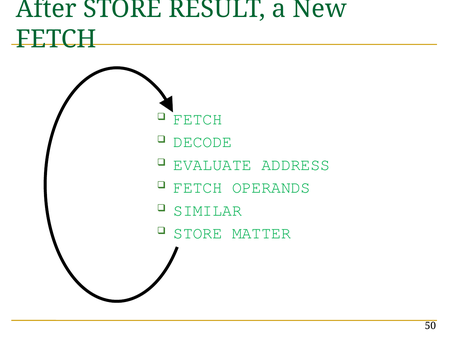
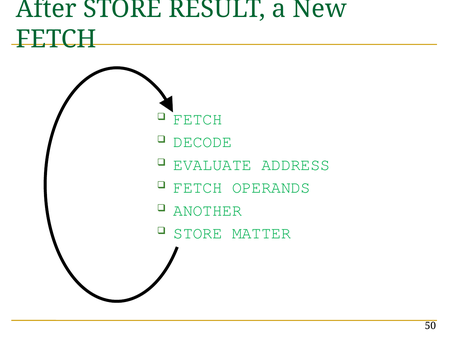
SIMILAR: SIMILAR -> ANOTHER (208, 210)
